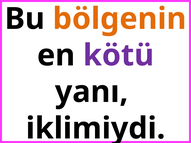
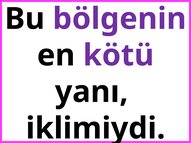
bölgenin colour: orange -> purple (120, 19)
